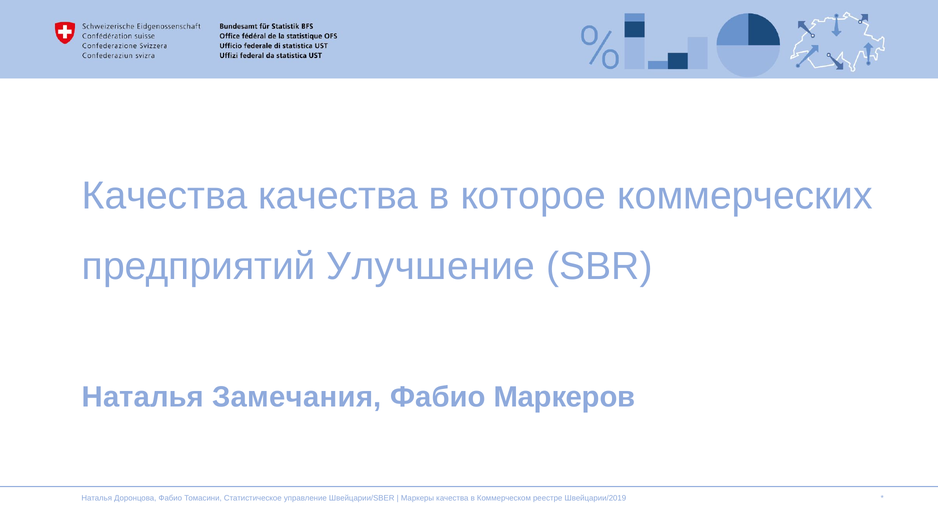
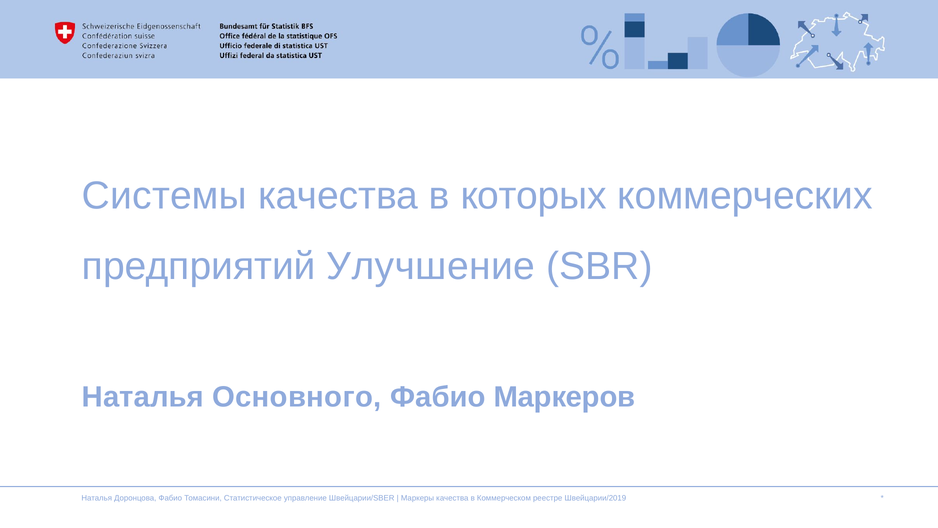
Качества: Качества -> Системы (164, 196)
которое: которое -> которых (534, 196)
Замечания: Замечания -> Основного (297, 397)
